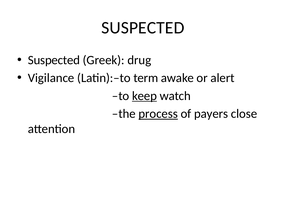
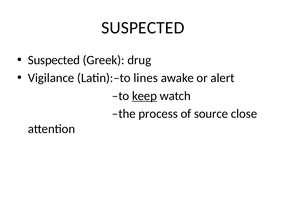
term: term -> lines (146, 78)
process underline: present -> none (158, 113)
payers: payers -> source (211, 113)
